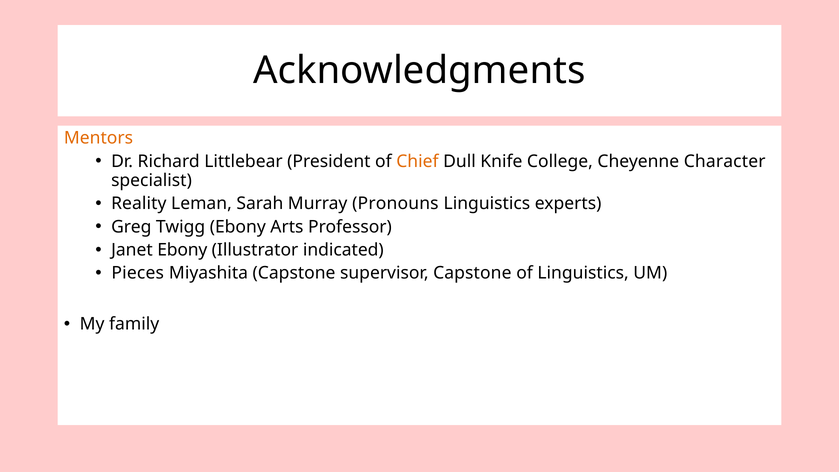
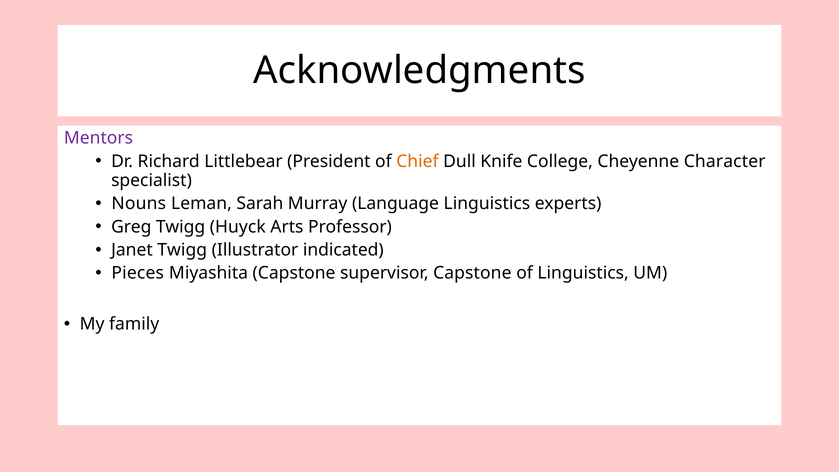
Mentors colour: orange -> purple (99, 138)
Reality: Reality -> Nouns (139, 203)
Pronouns: Pronouns -> Language (396, 203)
Twigg Ebony: Ebony -> Huyck (238, 227)
Janet Ebony: Ebony -> Twigg (182, 250)
